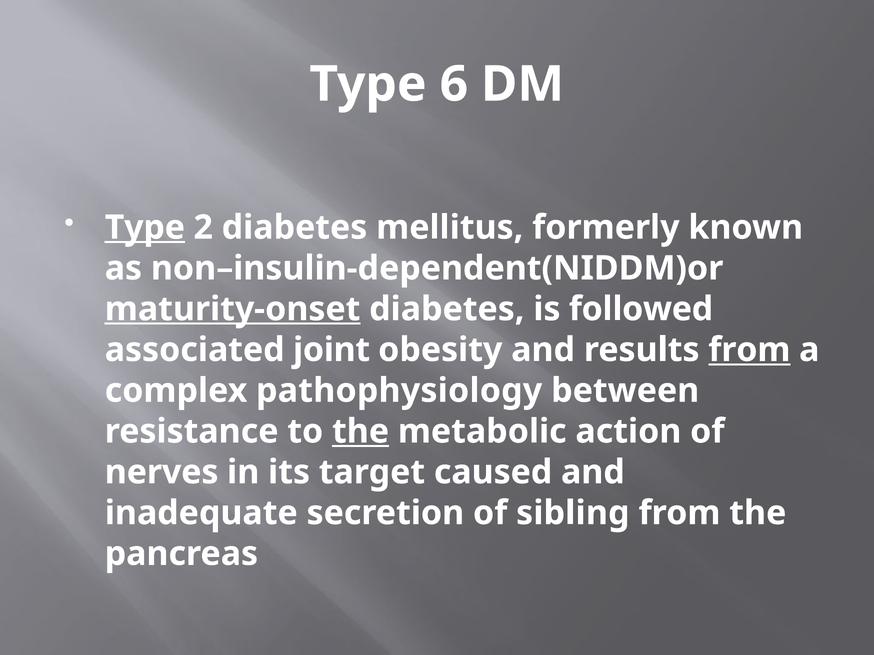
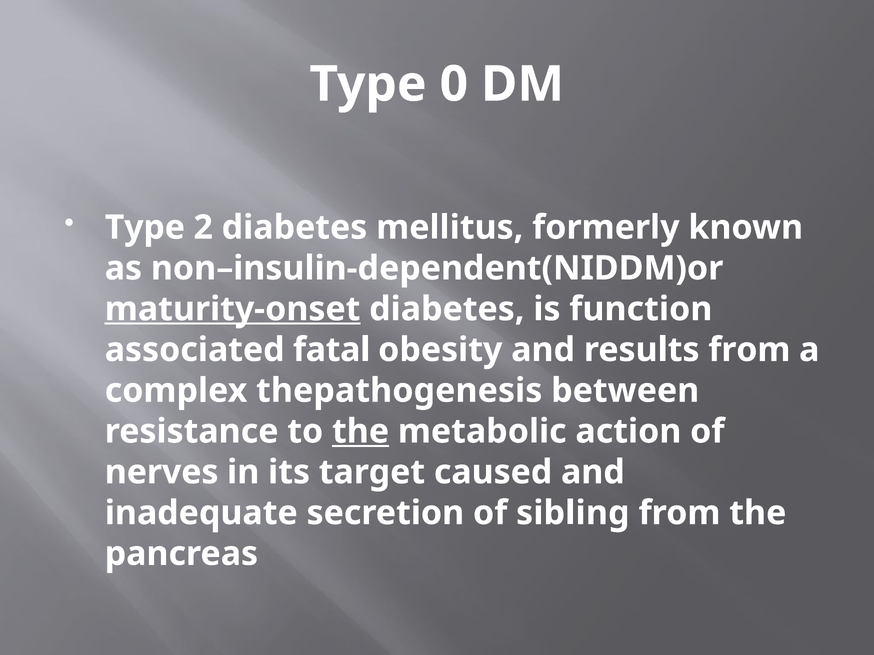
6: 6 -> 0 (454, 84)
Type underline: present -> none (145, 228)
followed: followed -> function (641, 309)
joint: joint -> fatal (332, 350)
from underline: present -> none (749, 350)
pathophysiology: pathophysiology -> thepathogenesis (399, 391)
